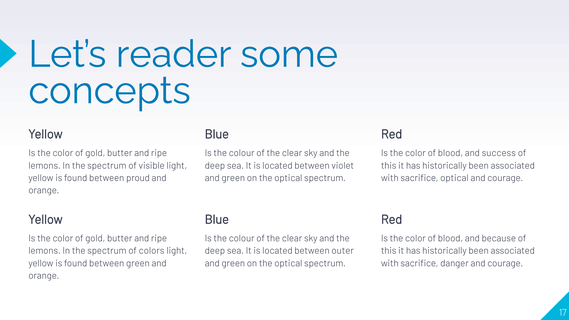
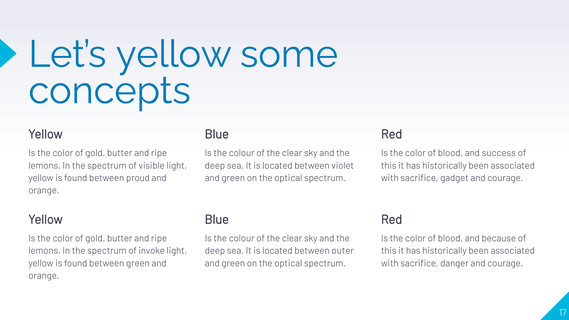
Let’s reader: reader -> yellow (174, 54)
sacrifice optical: optical -> gadget (454, 178)
colors: colors -> invoke (152, 251)
